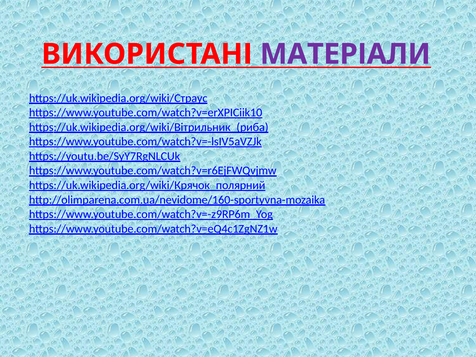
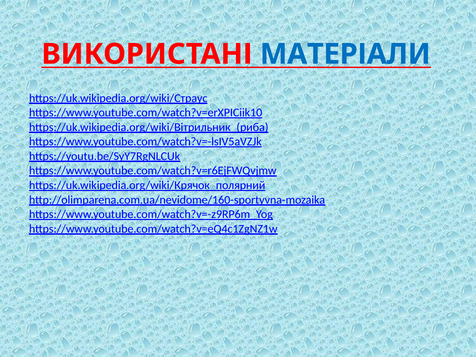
МАТЕРІАЛИ colour: purple -> blue (345, 54)
